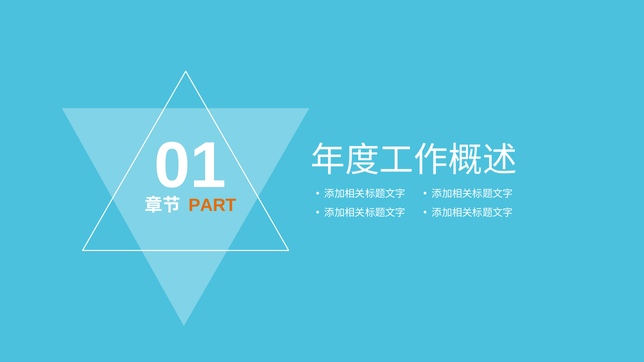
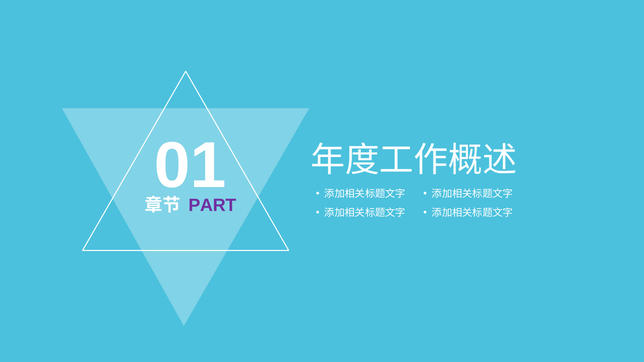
PART colour: orange -> purple (212, 206)
